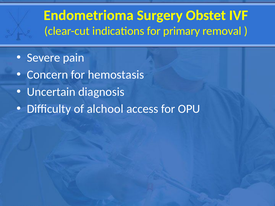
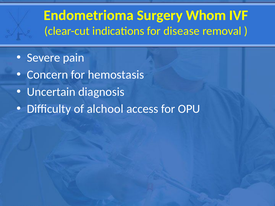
Obstet: Obstet -> Whom (206, 15)
primary: primary -> disease (182, 31)
